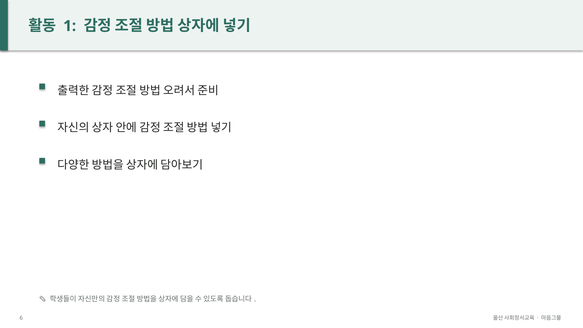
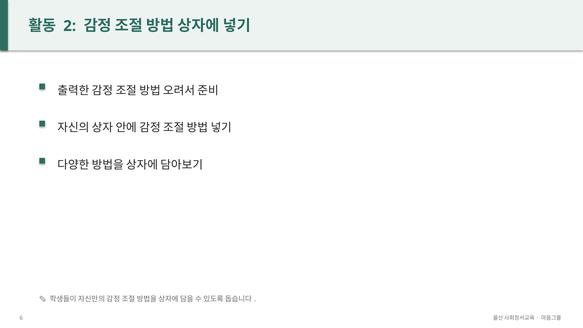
1: 1 -> 2 (70, 26)
